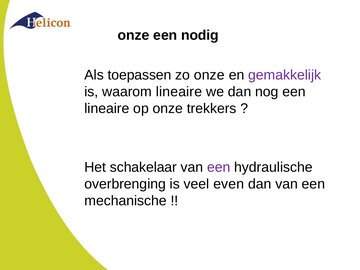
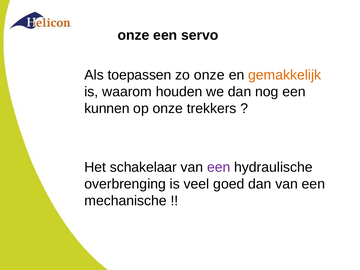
nodig: nodig -> servo (200, 35)
gemakkelijk colour: purple -> orange (285, 75)
waarom lineaire: lineaire -> houden (179, 92)
lineaire: lineaire -> kunnen (107, 109)
even: even -> goed (229, 184)
